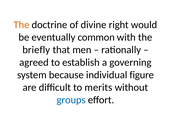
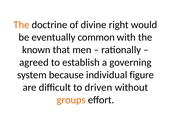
briefly: briefly -> known (36, 50)
merits: merits -> driven (98, 88)
groups colour: blue -> orange (71, 100)
